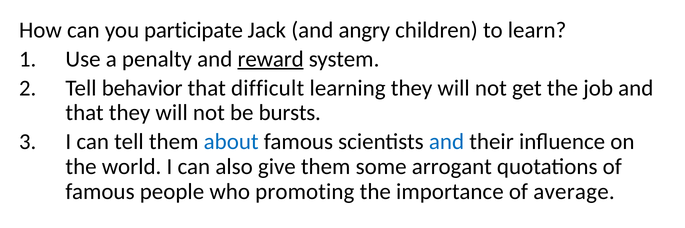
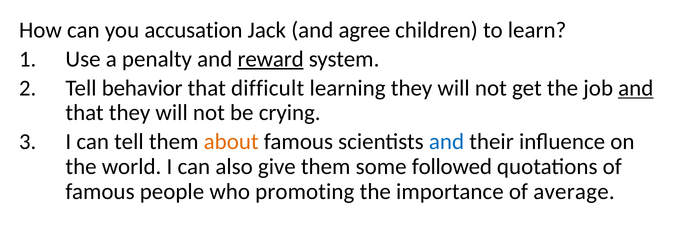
participate: participate -> accusation (193, 30)
angry: angry -> agree (364, 30)
and underline: none -> present (636, 88)
bursts: bursts -> crying (290, 113)
about colour: blue -> orange (231, 142)
arrogant: arrogant -> followed (452, 167)
